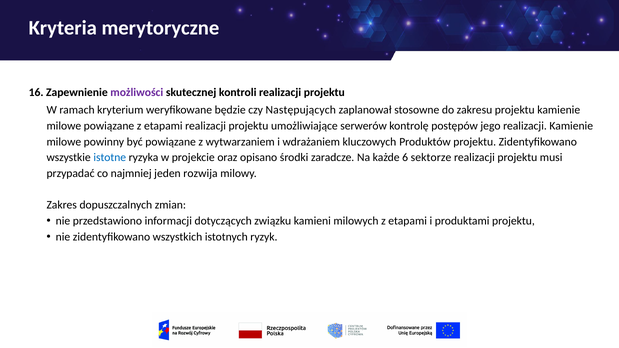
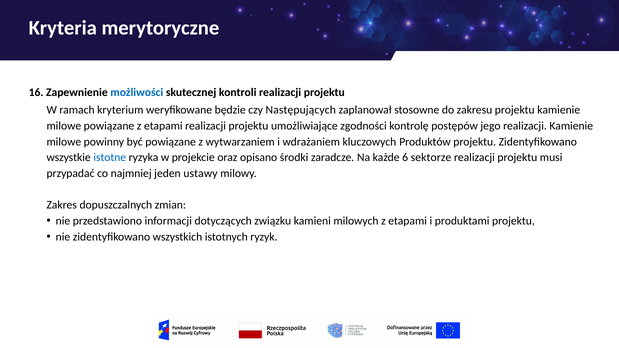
możliwości colour: purple -> blue (137, 92)
serwerów: serwerów -> zgodności (364, 126)
rozwija: rozwija -> ustawy (200, 173)
